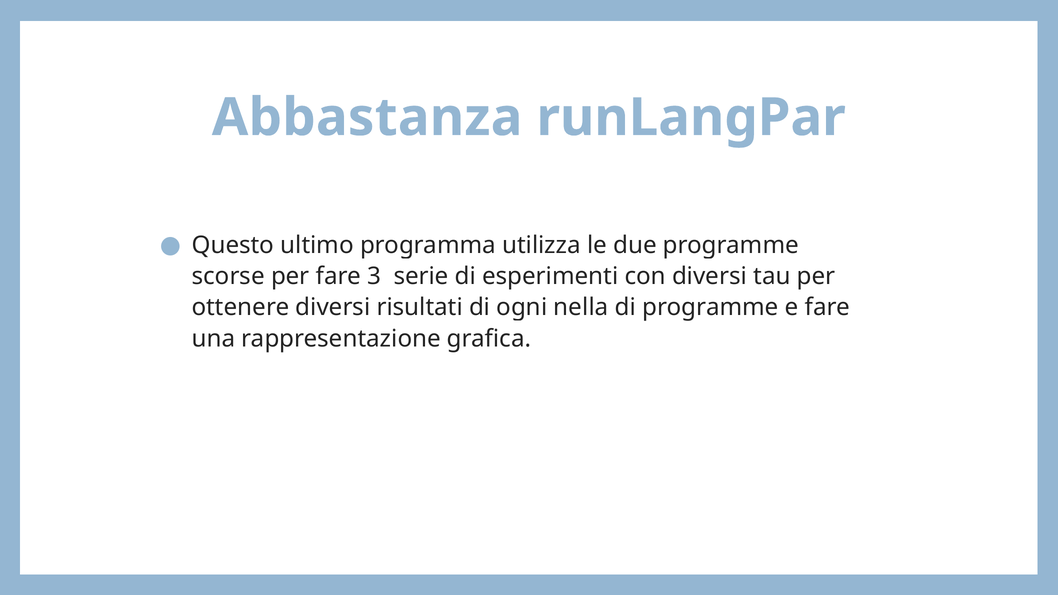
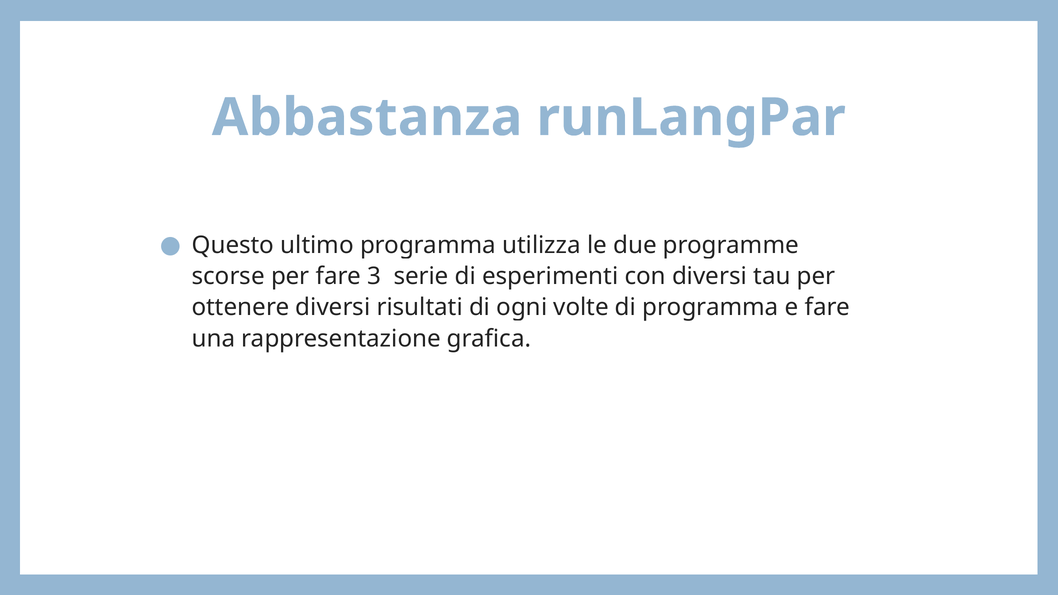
nella: nella -> volte (581, 308)
di programme: programme -> programma (710, 308)
